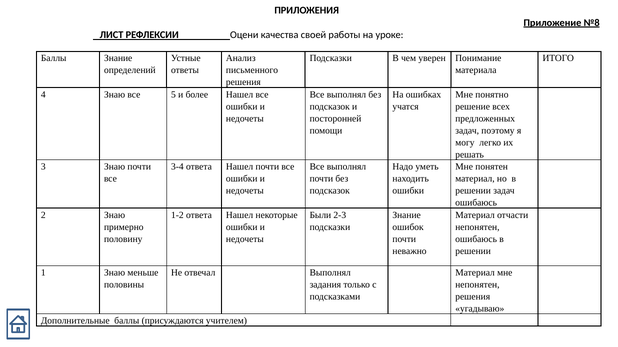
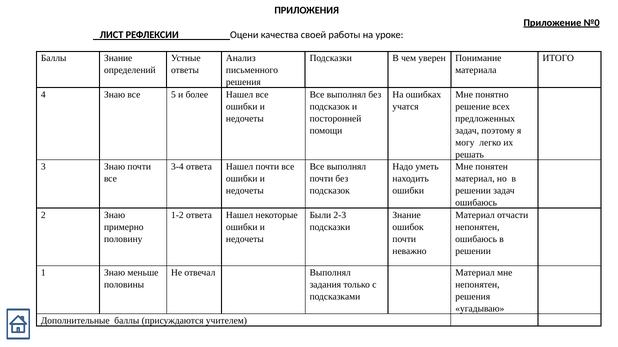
№8: №8 -> №0 (592, 23)
